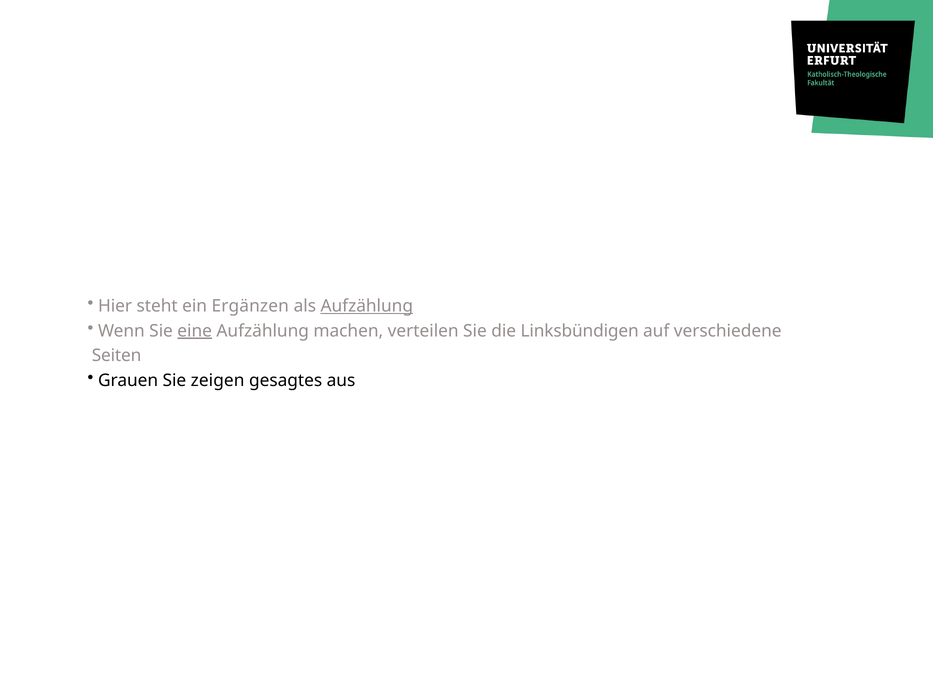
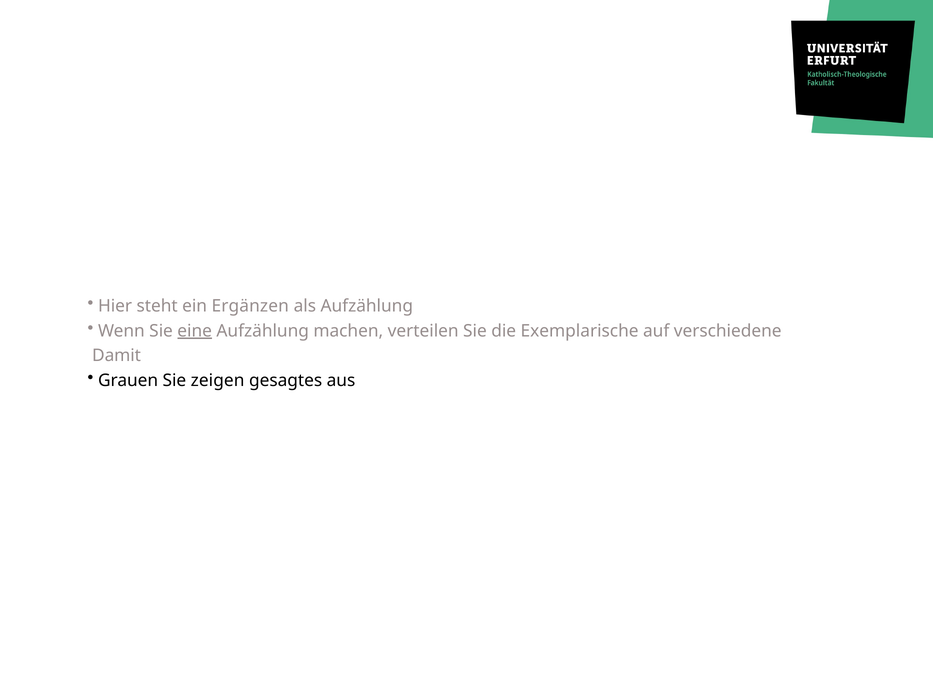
Aufzählung underline: present -> none (367, 306)
Linksbündigen: Linksbündigen -> Exemplarische (580, 331)
Seiten: Seiten -> Damit (117, 356)
